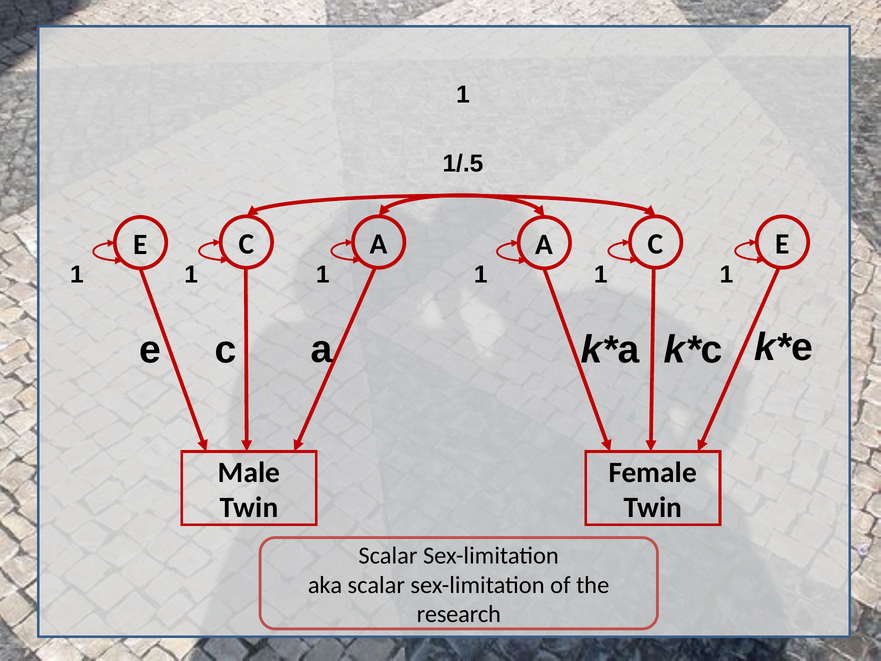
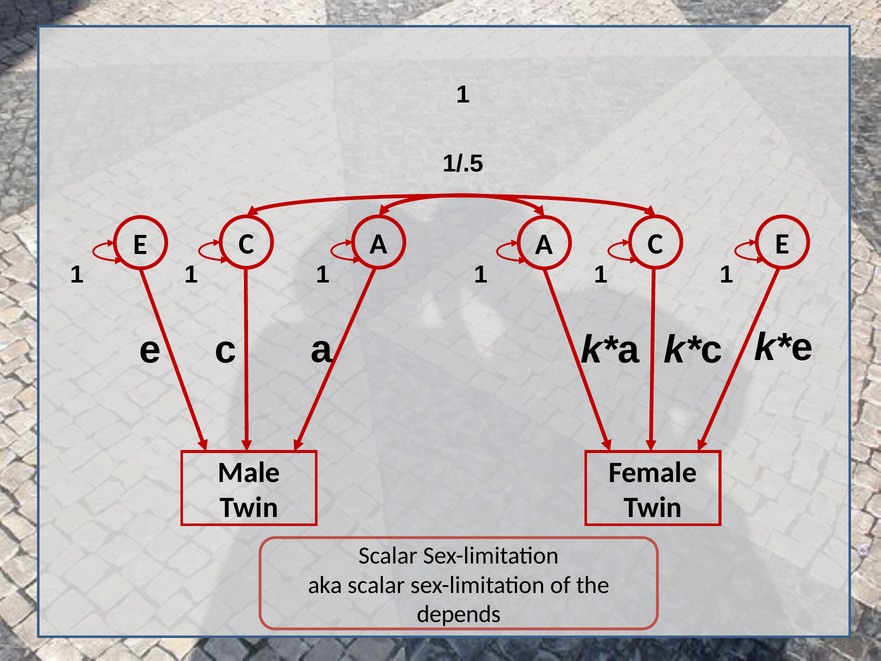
research: research -> depends (459, 614)
